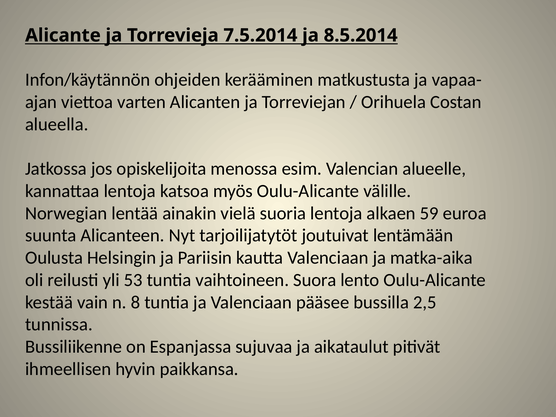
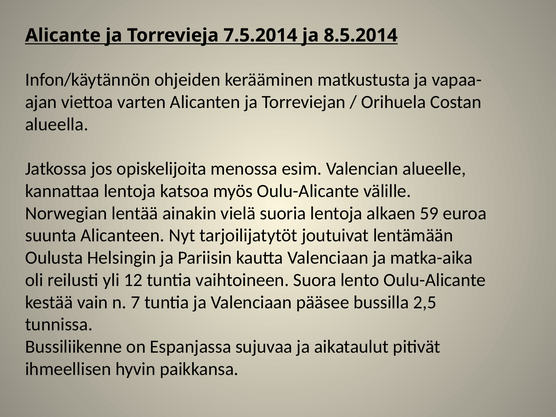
53: 53 -> 12 (133, 280)
8: 8 -> 7 (135, 302)
